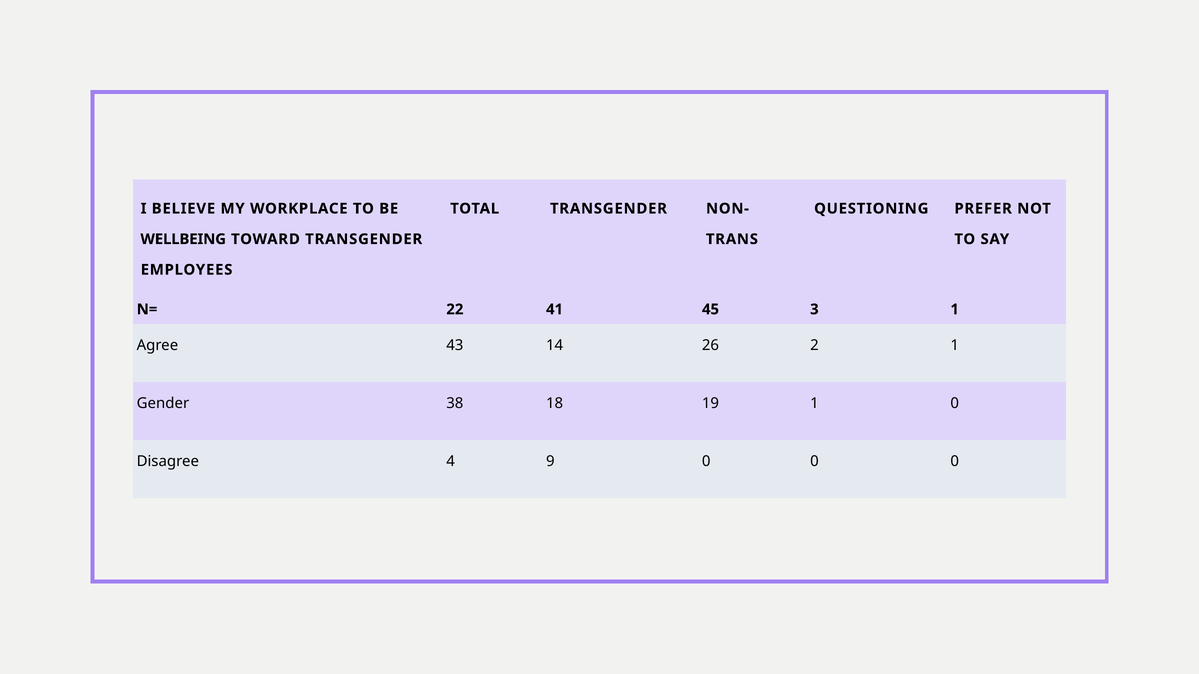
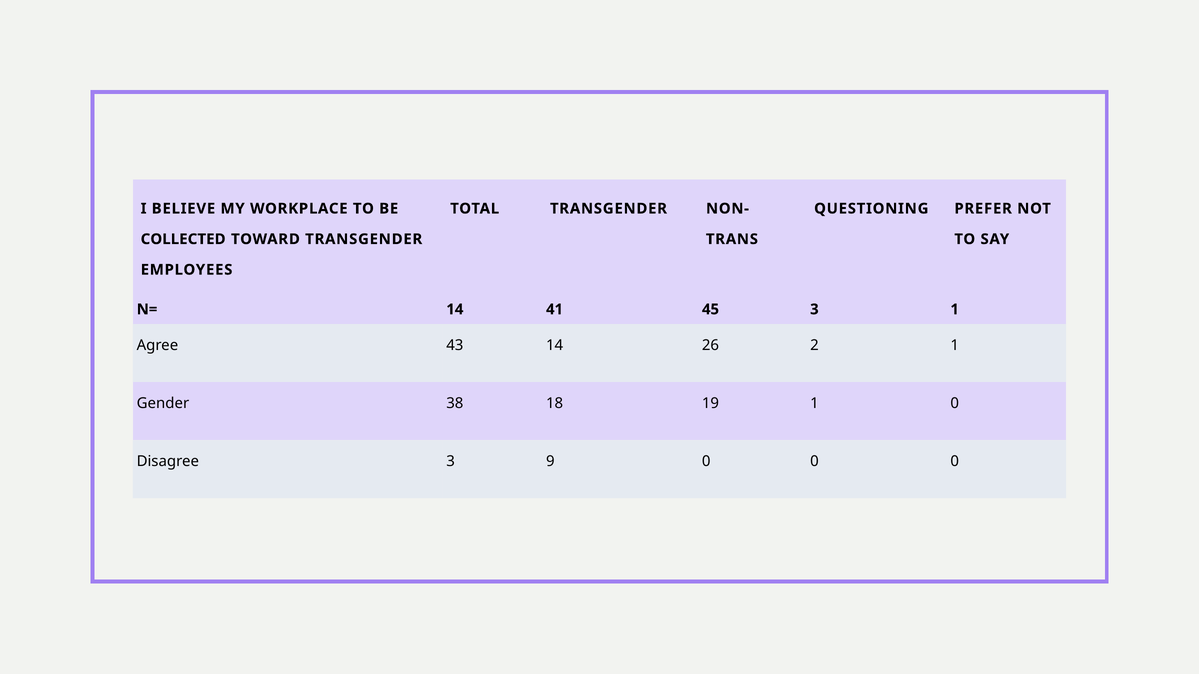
WELLBEING: WELLBEING -> COLLECTED (183, 239)
N= 22: 22 -> 14 (455, 310)
Disagree 4: 4 -> 3 (451, 462)
